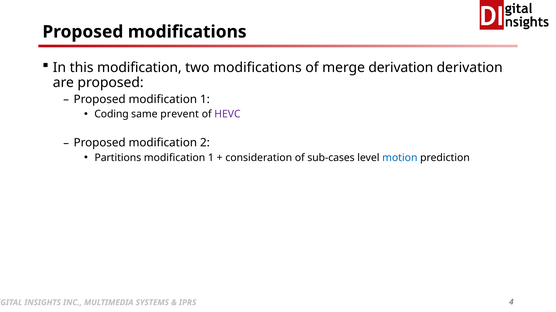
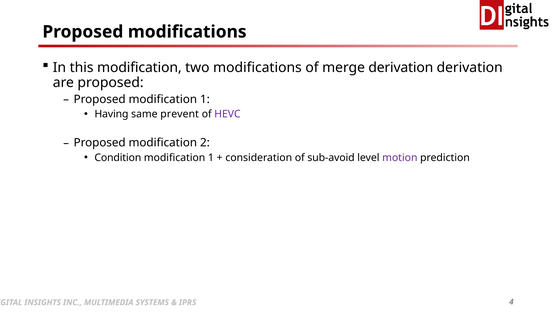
Coding: Coding -> Having (111, 114)
Partitions: Partitions -> Condition (118, 158)
sub-cases: sub-cases -> sub-avoid (331, 158)
motion colour: blue -> purple (400, 158)
